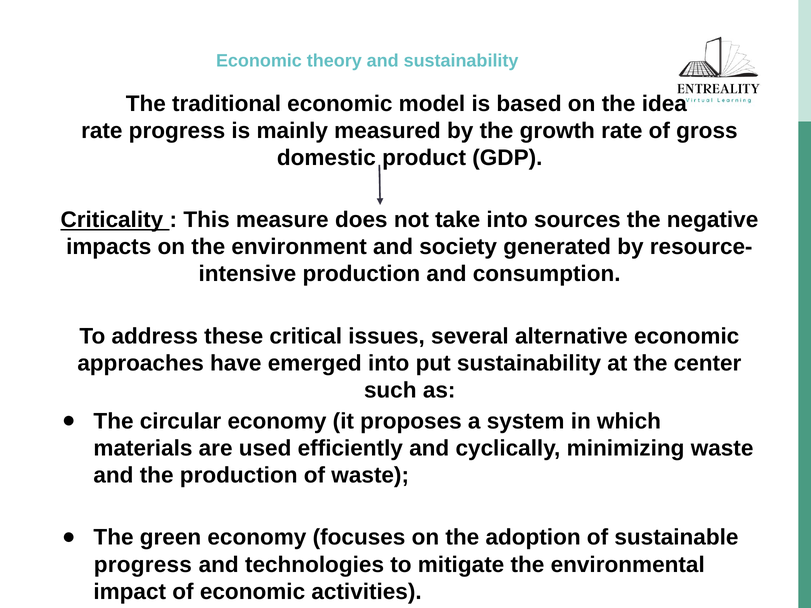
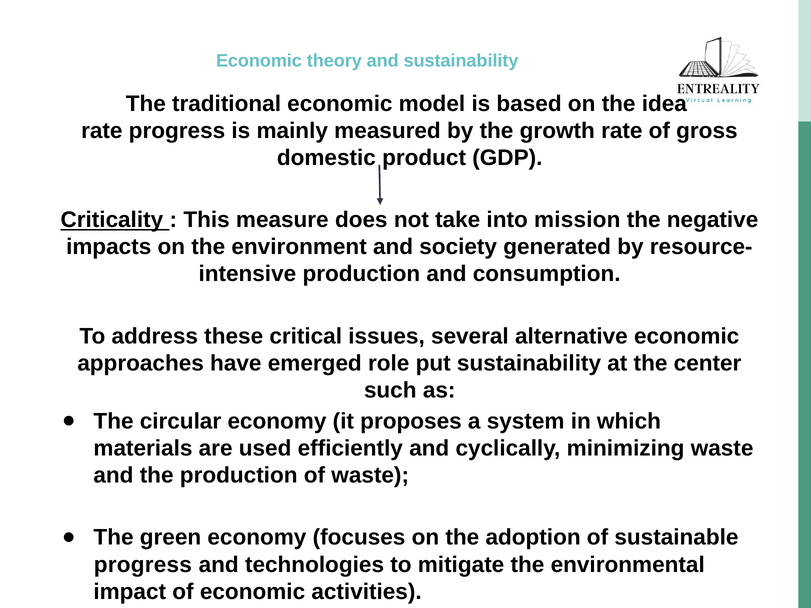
sources: sources -> mission (577, 220)
emerged into: into -> role (389, 363)
